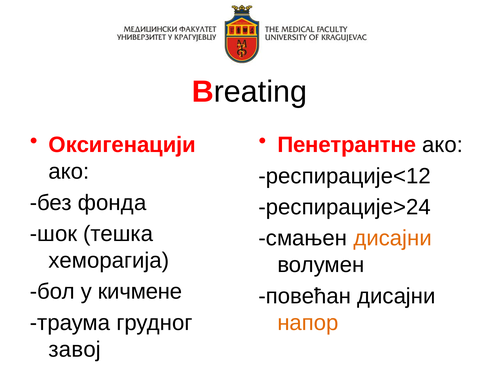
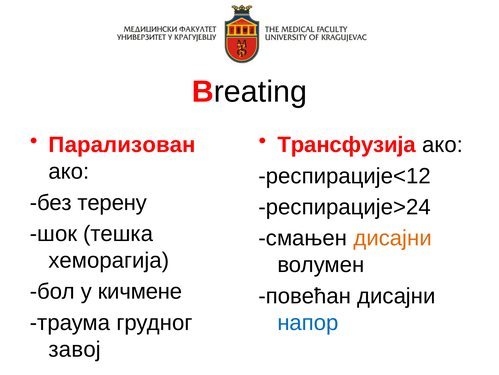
Оксигенацији: Оксигенацији -> Парализован (122, 145)
Пенетрантне: Пенетрантне -> Трансфузија (347, 145)
фонда: фонда -> терену (112, 202)
напор colour: orange -> blue (308, 322)
